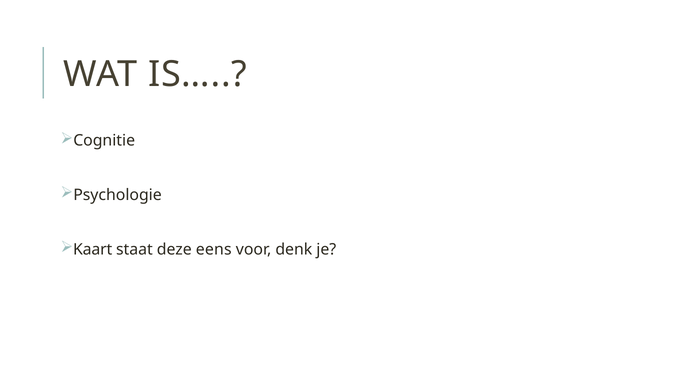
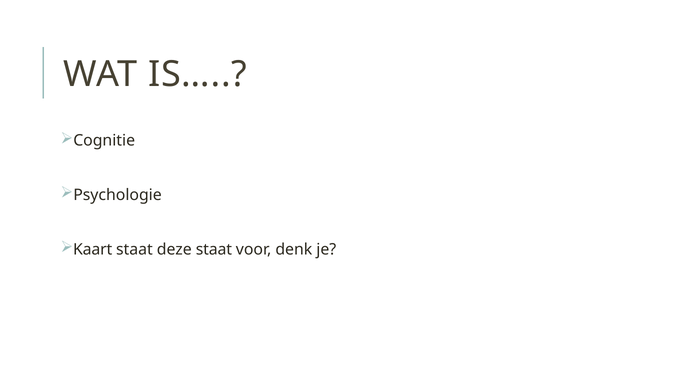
deze eens: eens -> staat (214, 250)
